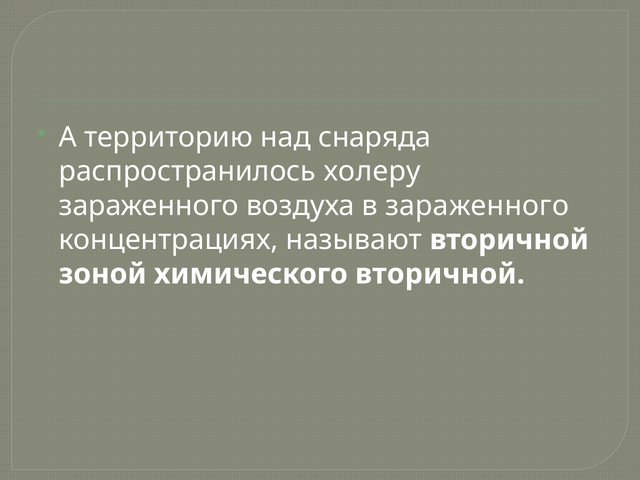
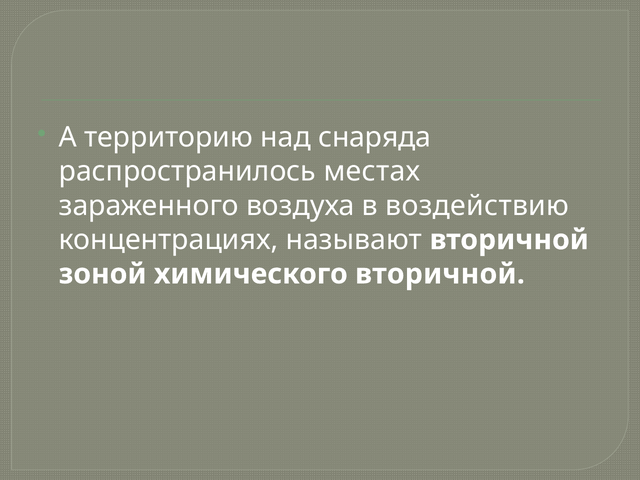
холеру: холеру -> местах (372, 172)
в зараженного: зараженного -> воздействию (477, 206)
